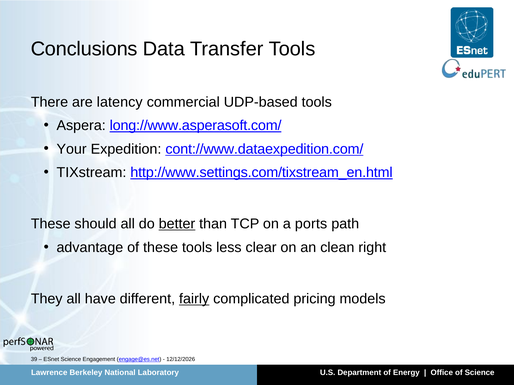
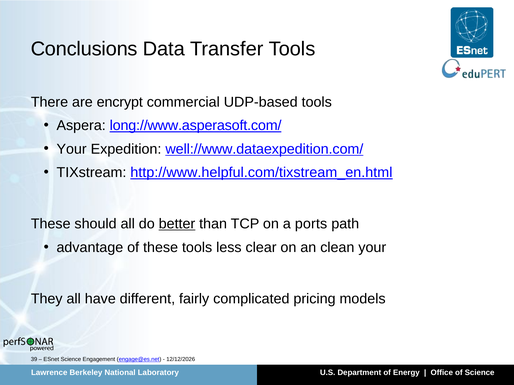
latency: latency -> encrypt (120, 102)
cont://www.dataexpedition.com/: cont://www.dataexpedition.com/ -> well://www.dataexpedition.com/ (264, 149)
http://www.settings.com/tixstream_en.html: http://www.settings.com/tixstream_en.html -> http://www.helpful.com/tixstream_en.html (261, 173)
clean right: right -> your (372, 248)
fairly underline: present -> none (194, 299)
